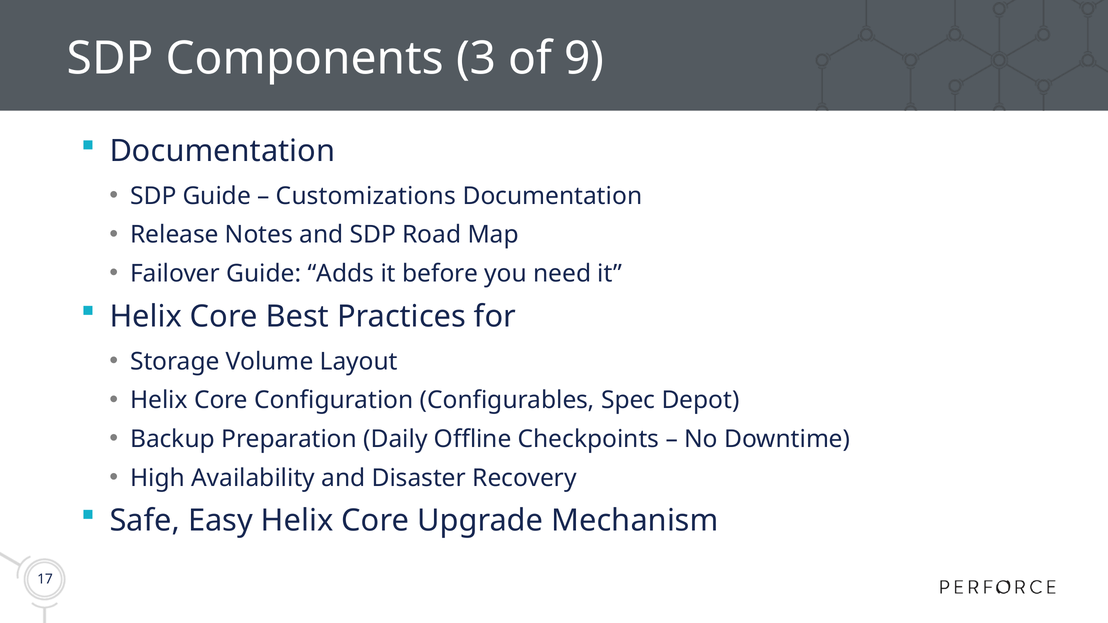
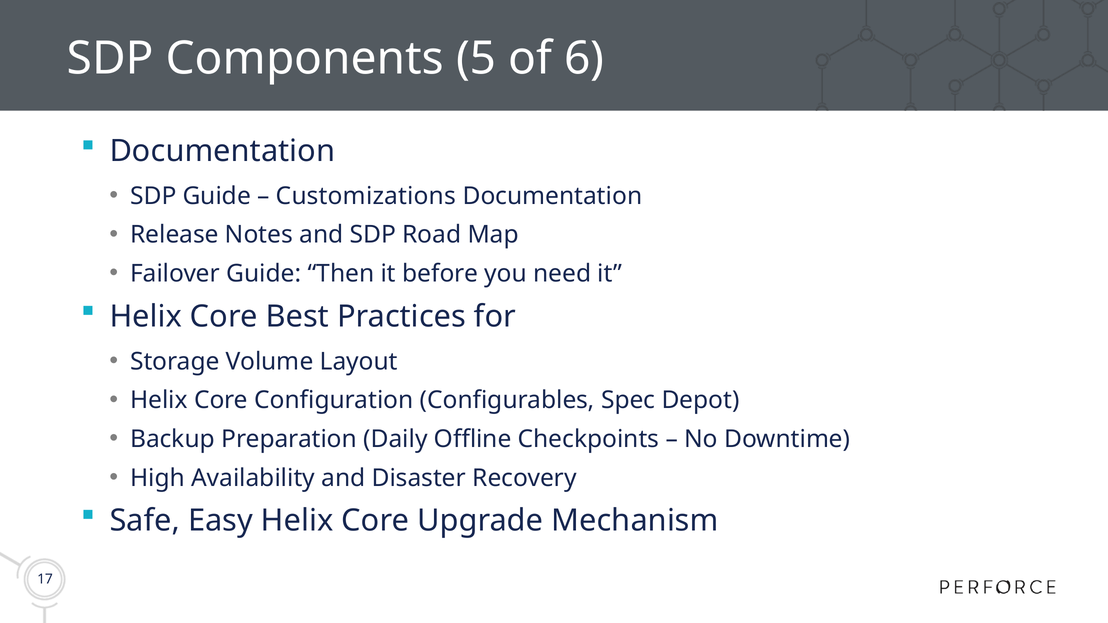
3: 3 -> 5 (476, 59)
9: 9 -> 6 (584, 59)
Adds: Adds -> Then (341, 274)
